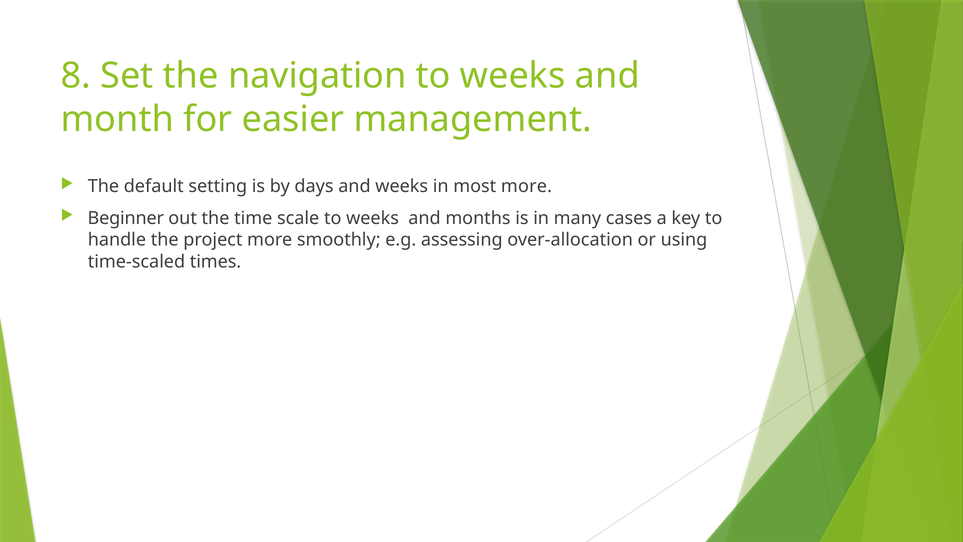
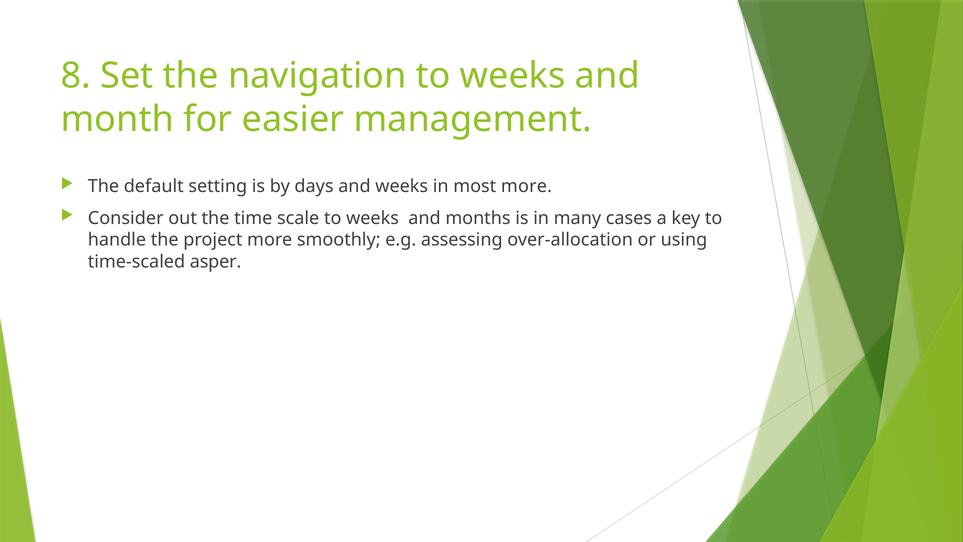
Beginner: Beginner -> Consider (126, 218)
times: times -> asper (216, 261)
